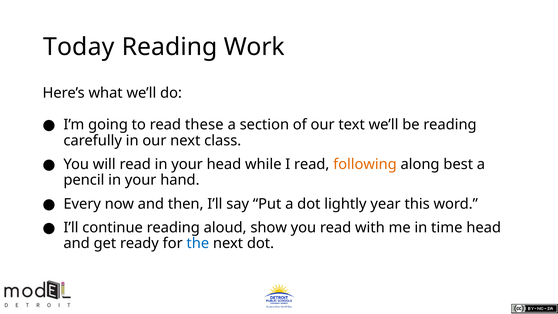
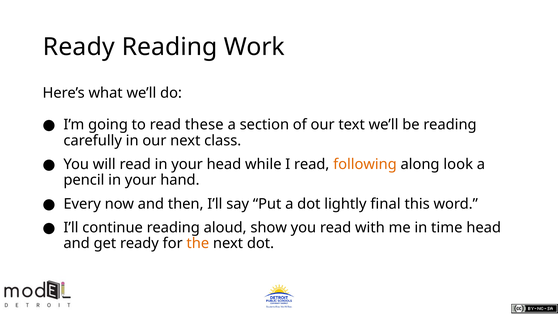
Today: Today -> Ready (79, 47)
best: best -> look (458, 164)
year: year -> final (386, 204)
the colour: blue -> orange (198, 243)
